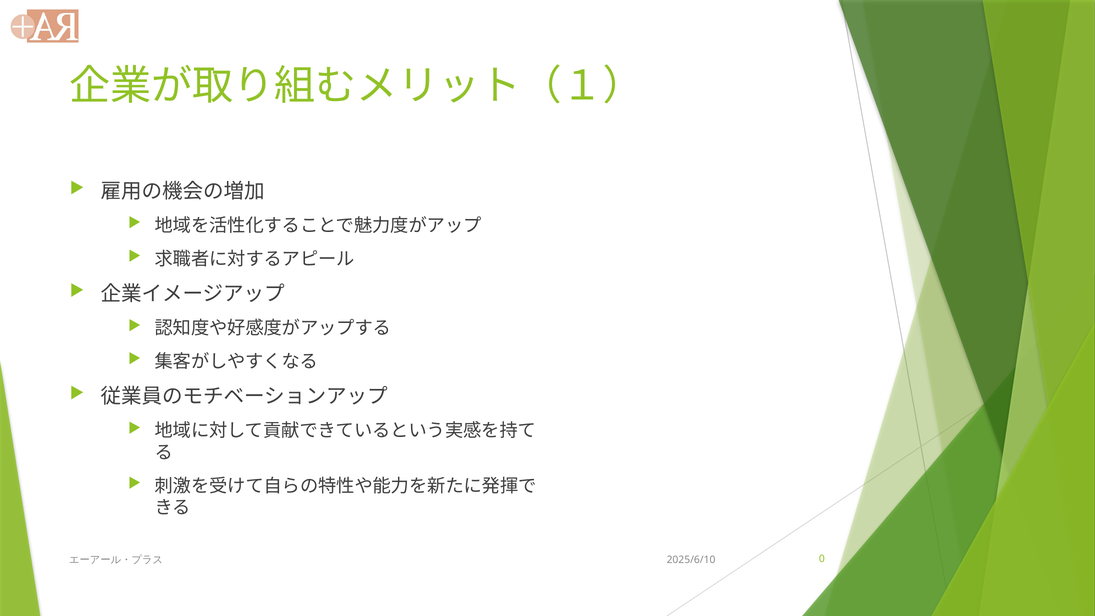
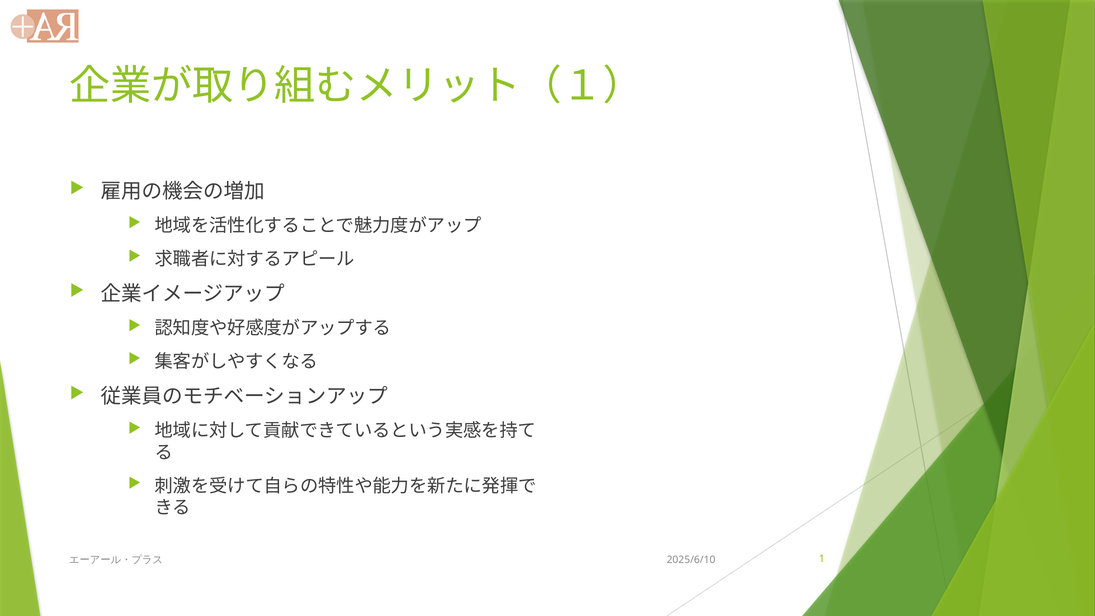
0: 0 -> 1 (822, 559)
